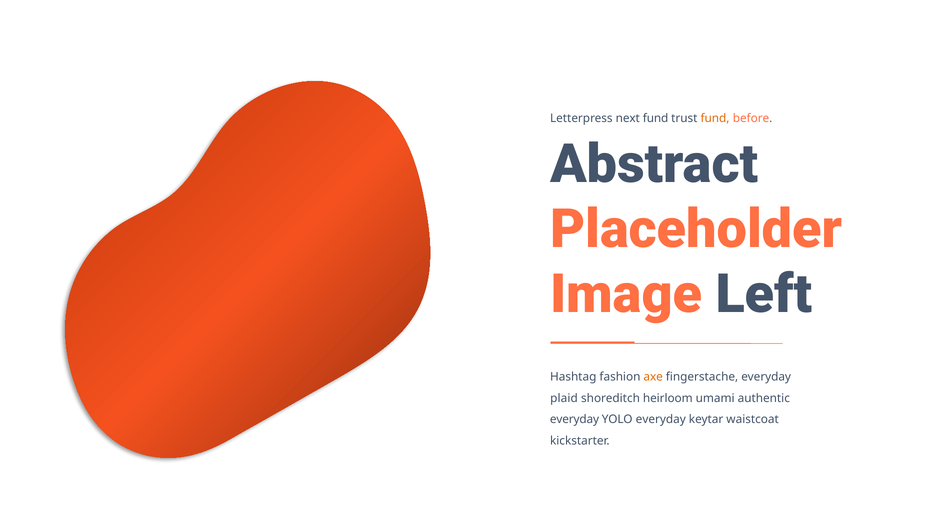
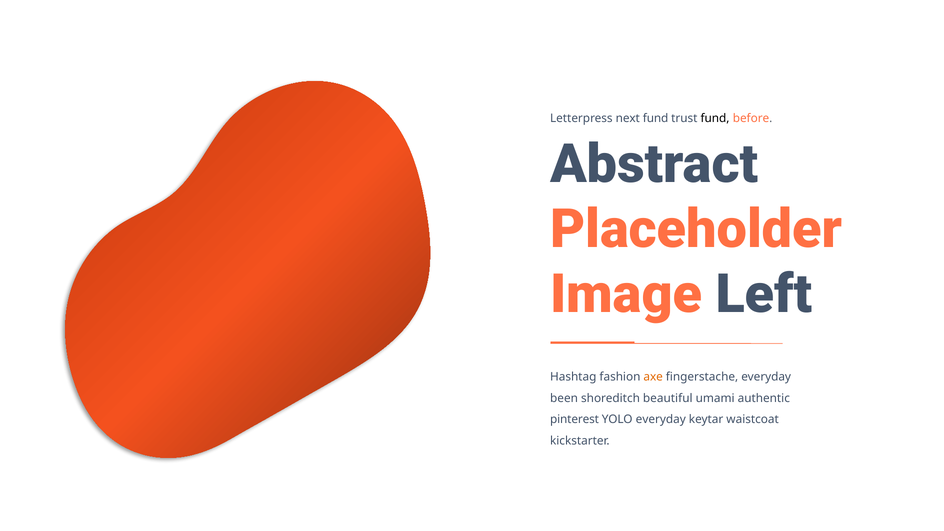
fund colour: orange -> black (715, 118)
plaid: plaid -> been (564, 398)
heirloom: heirloom -> beautiful (668, 398)
everyday: everyday -> pinterest (574, 419)
